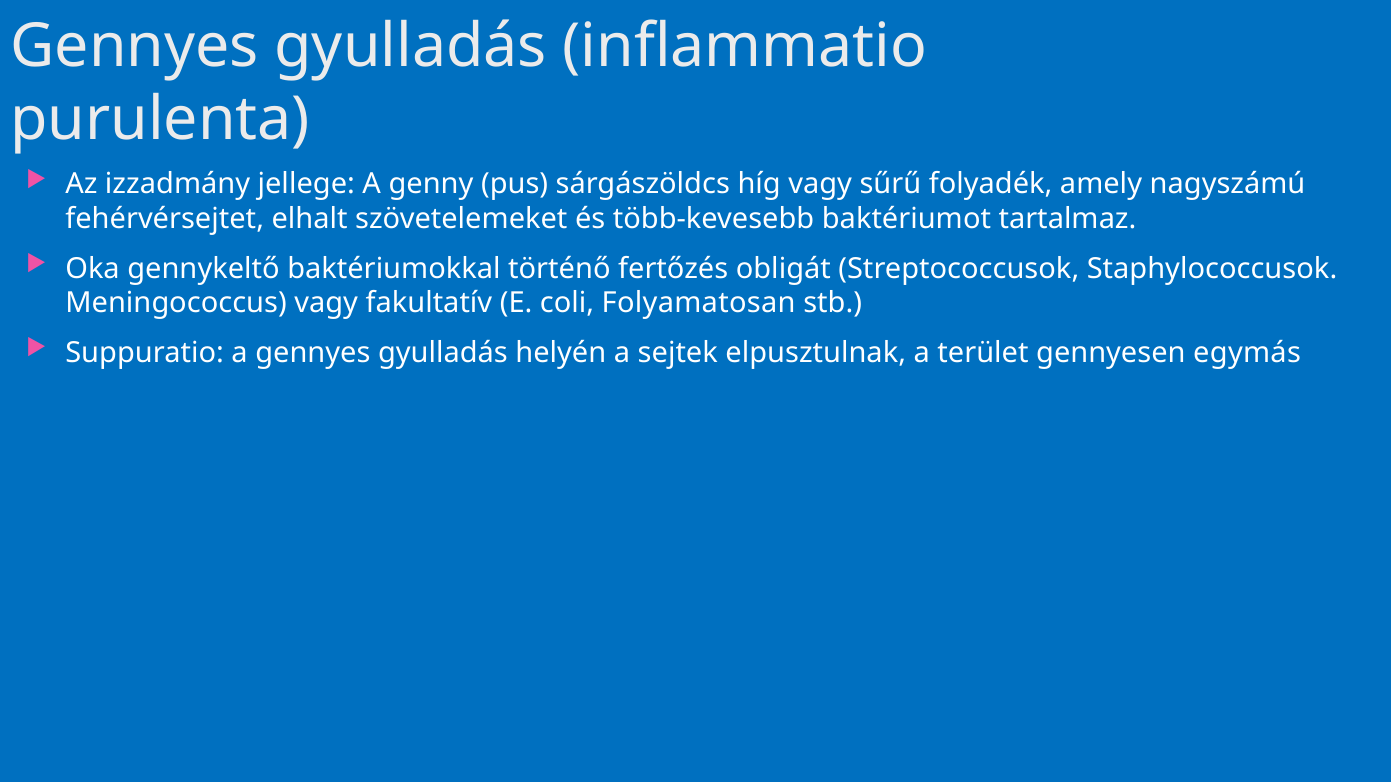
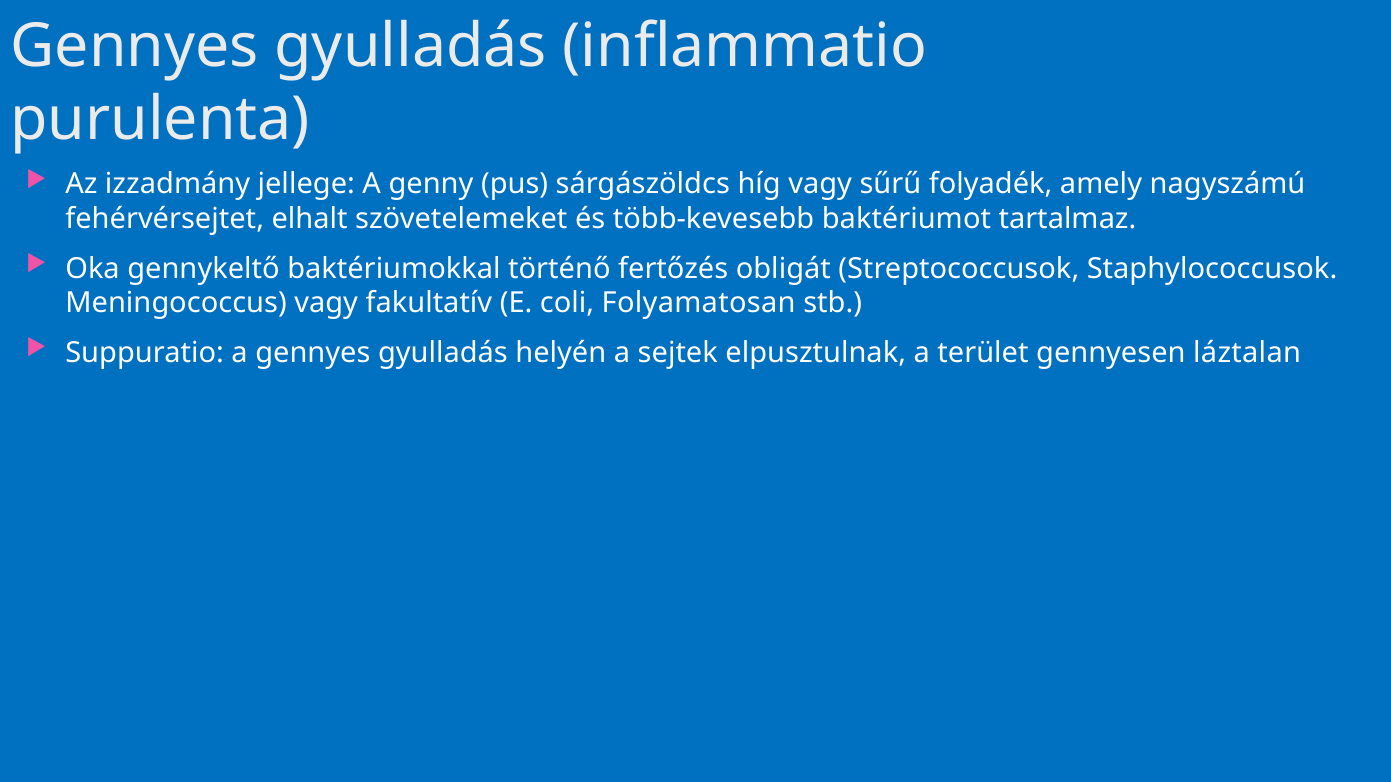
egymás: egymás -> láztalan (1247, 353)
